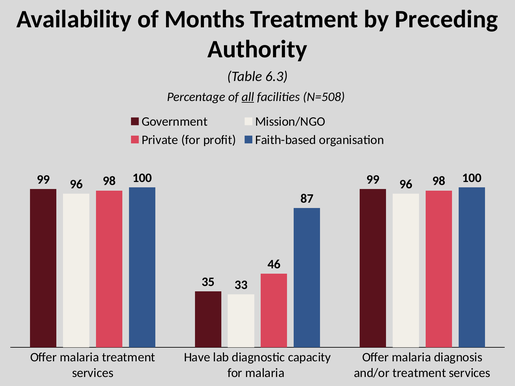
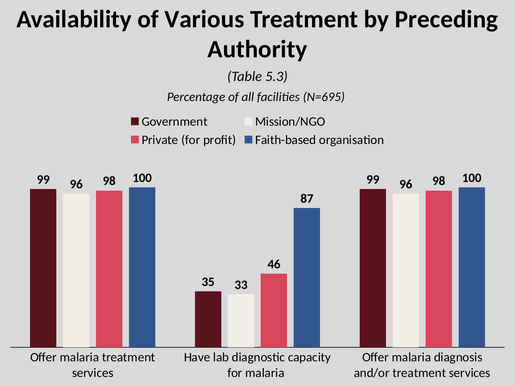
Months: Months -> Various (204, 19)
6.3: 6.3 -> 5.3 (277, 77)
all underline: present -> none (248, 97)
N=508: N=508 -> N=695 (324, 97)
